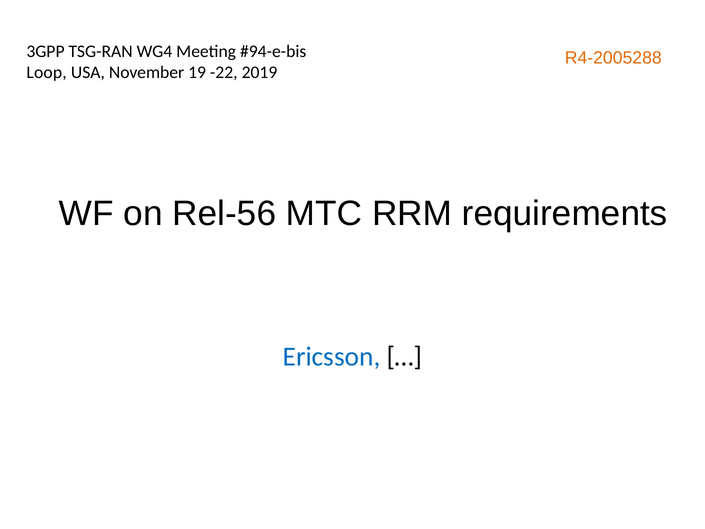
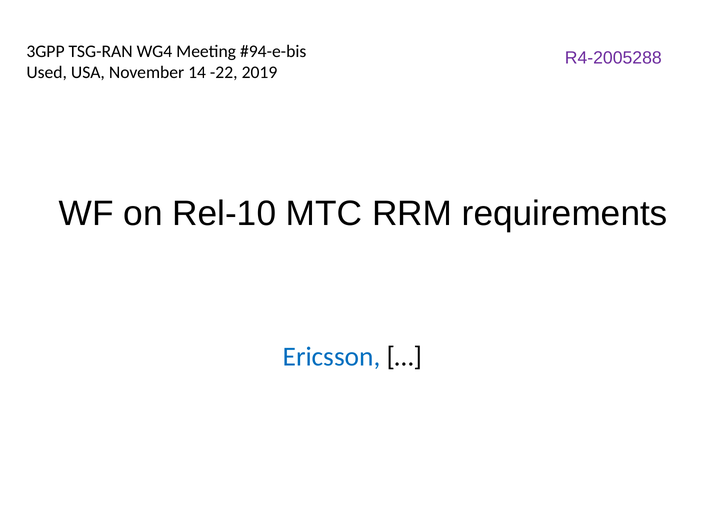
R4-2005288 colour: orange -> purple (613, 58)
Loop: Loop -> Used (47, 72)
19: 19 -> 14 (197, 72)
Rel-56: Rel-56 -> Rel-10 (224, 214)
